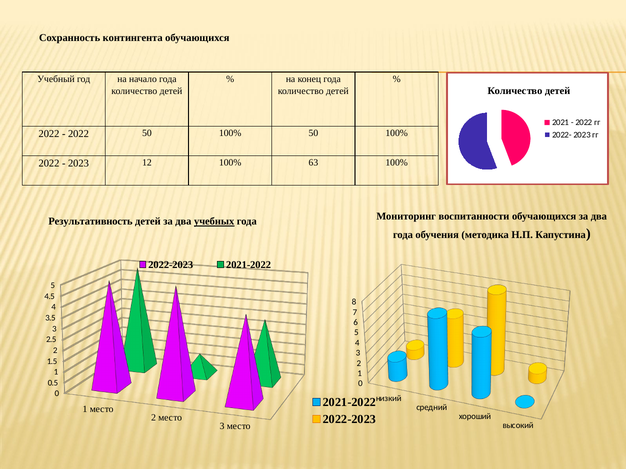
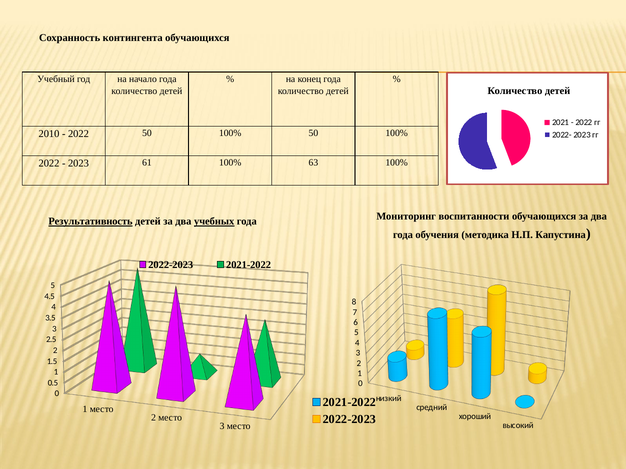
2022: 2022 -> 2010 (49, 134)
12: 12 -> 61 (147, 163)
Результативность underline: none -> present (91, 222)
